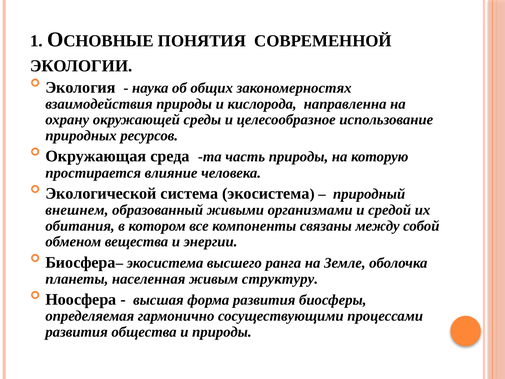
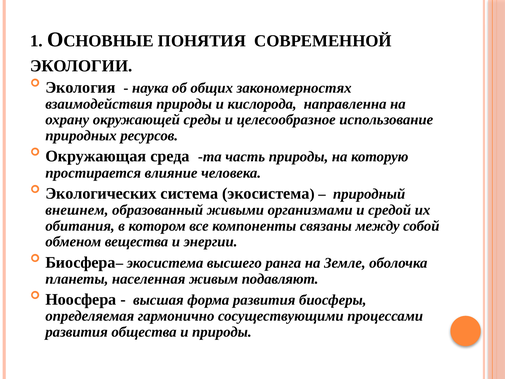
Экологической: Экологической -> Экологических (101, 193)
структуру: структуру -> подавляют (280, 279)
